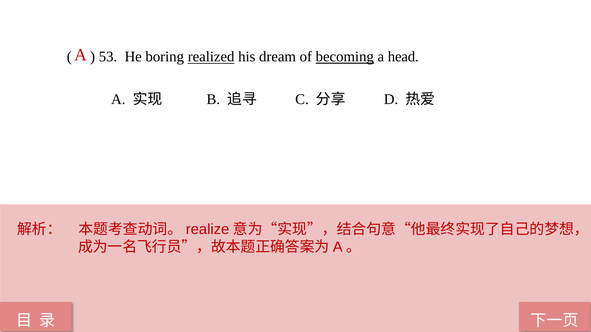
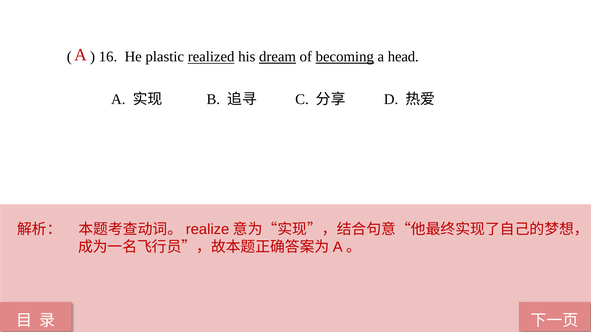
53: 53 -> 16 (108, 57)
boring: boring -> plastic (165, 57)
dream underline: none -> present (278, 57)
